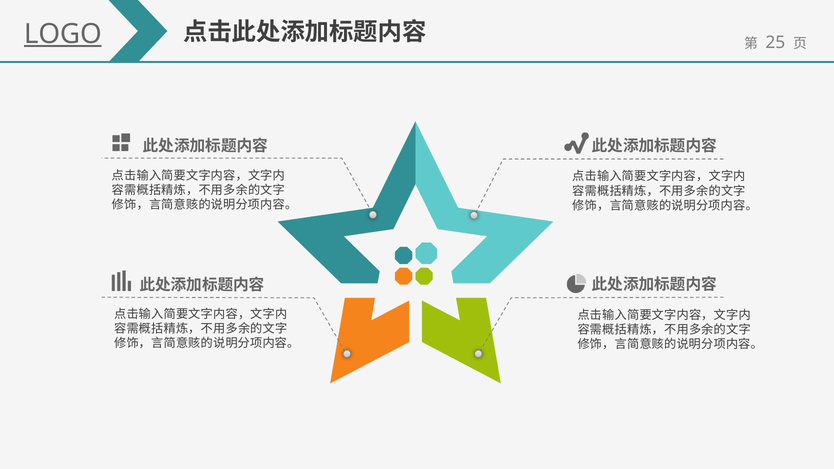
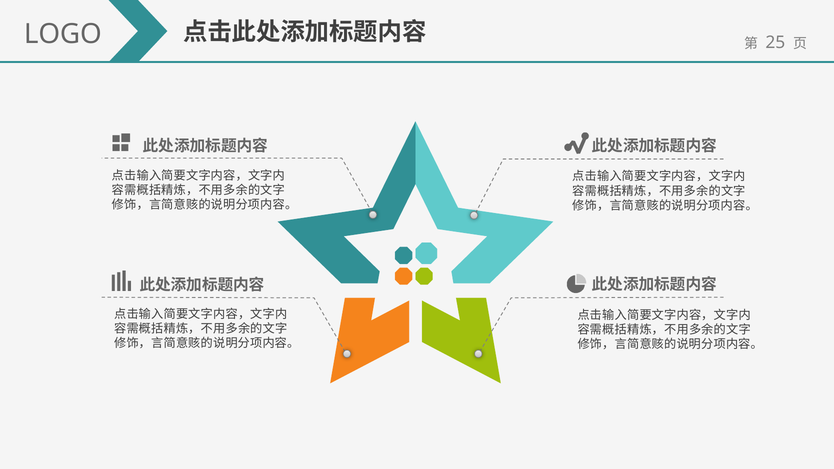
LOGO underline: present -> none (63, 34)
